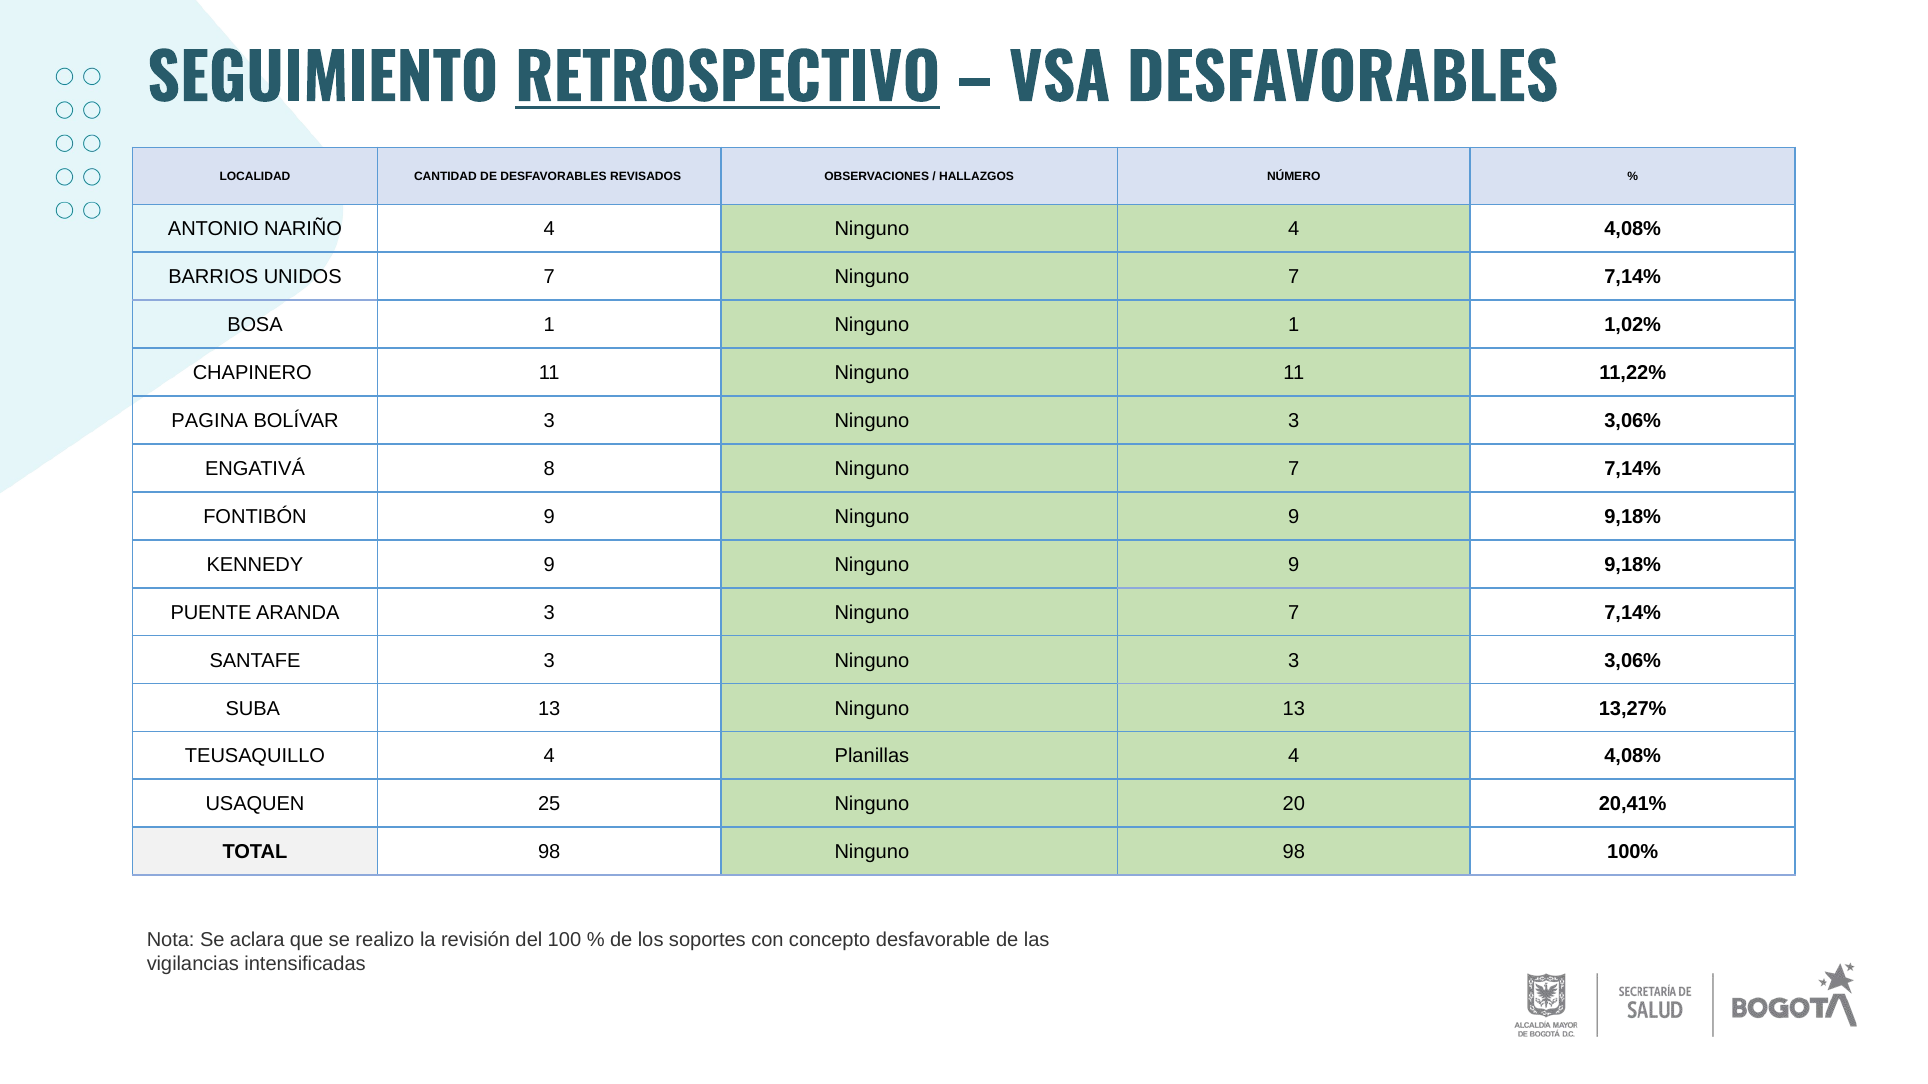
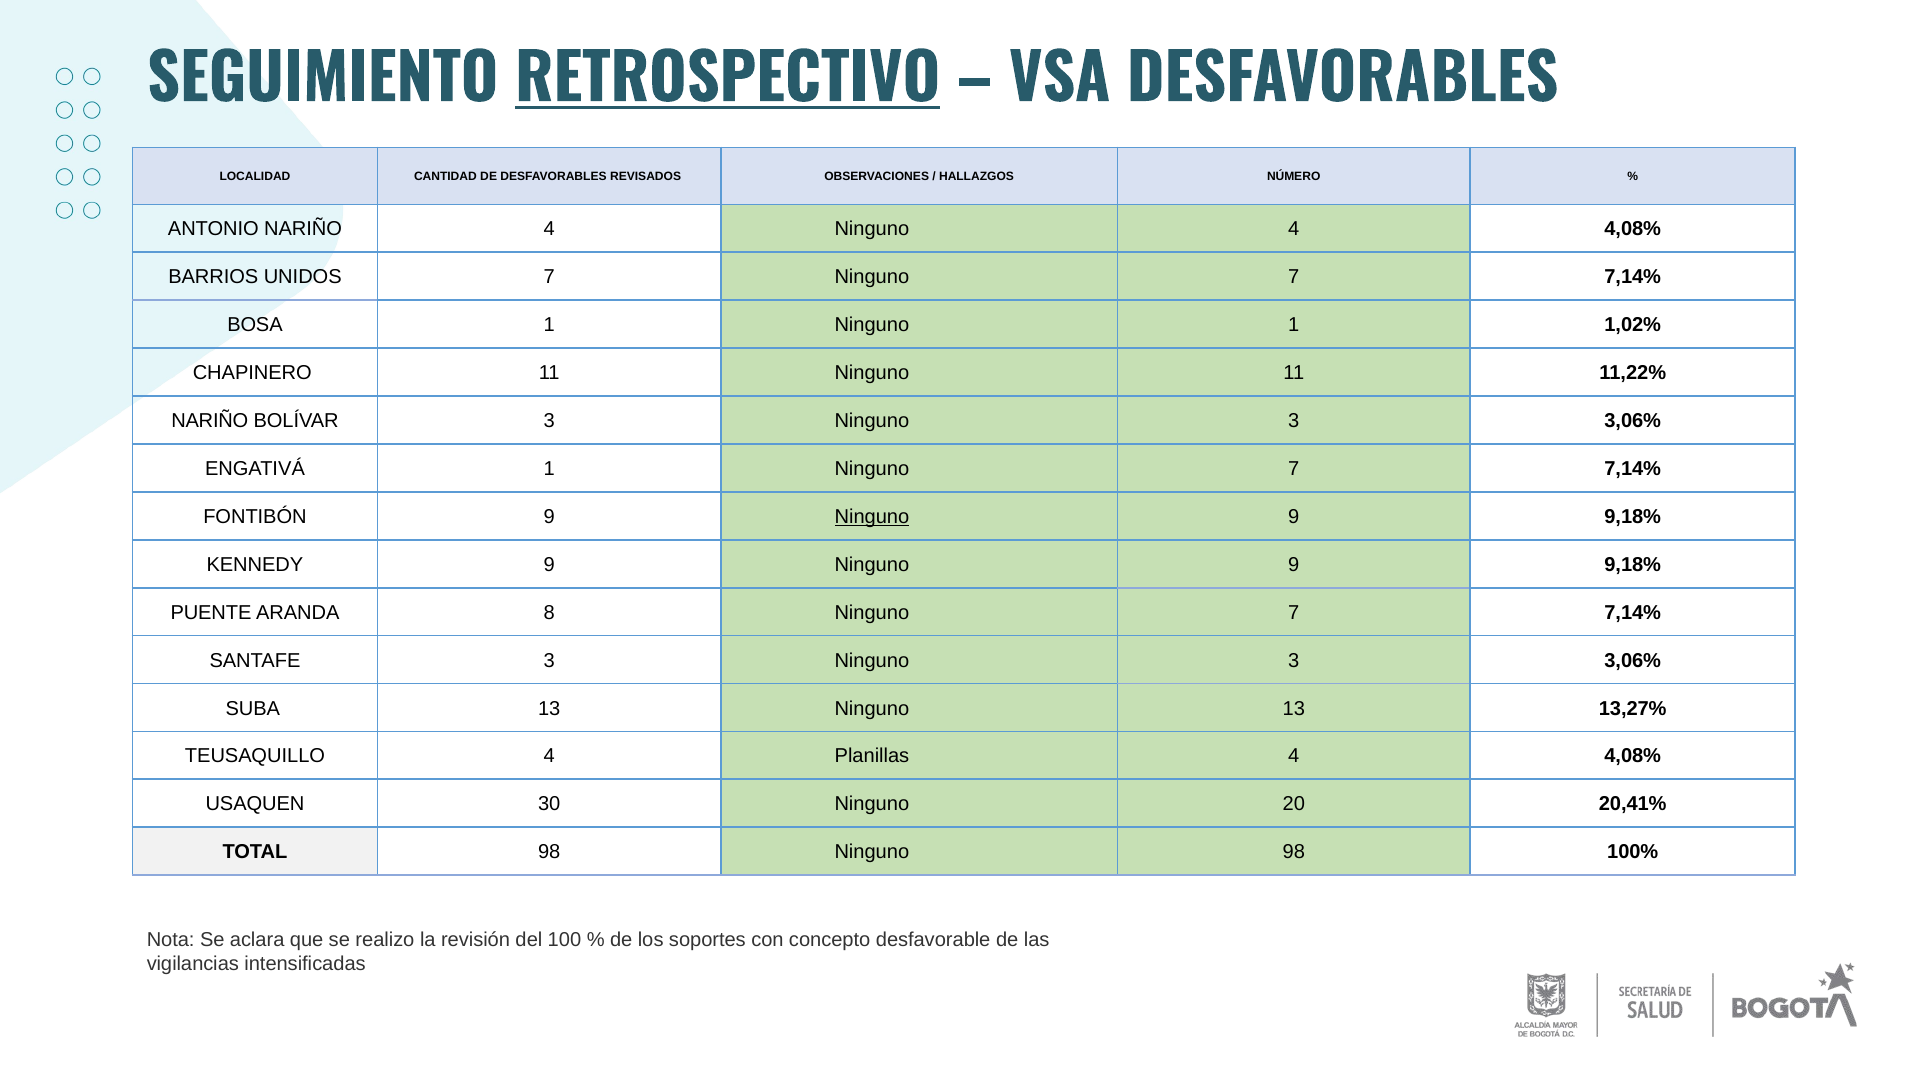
PAGINA: PAGINA -> NARIÑO (210, 421)
ENGATIVÁ 8: 8 -> 1 (549, 469)
Ninguno underline: none -> present (872, 517)
ARANDA 3: 3 -> 8 (549, 613)
25: 25 -> 30 (549, 805)
